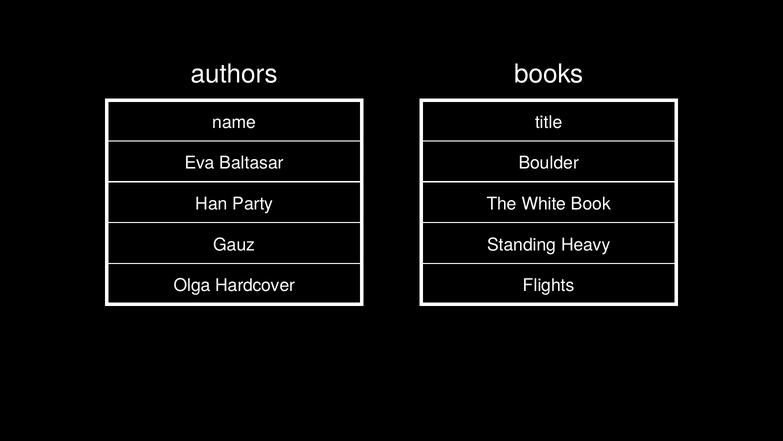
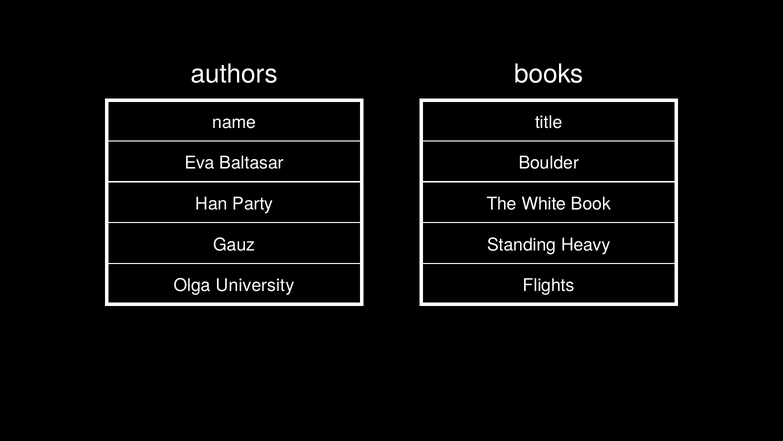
Hardcover: Hardcover -> University (255, 285)
